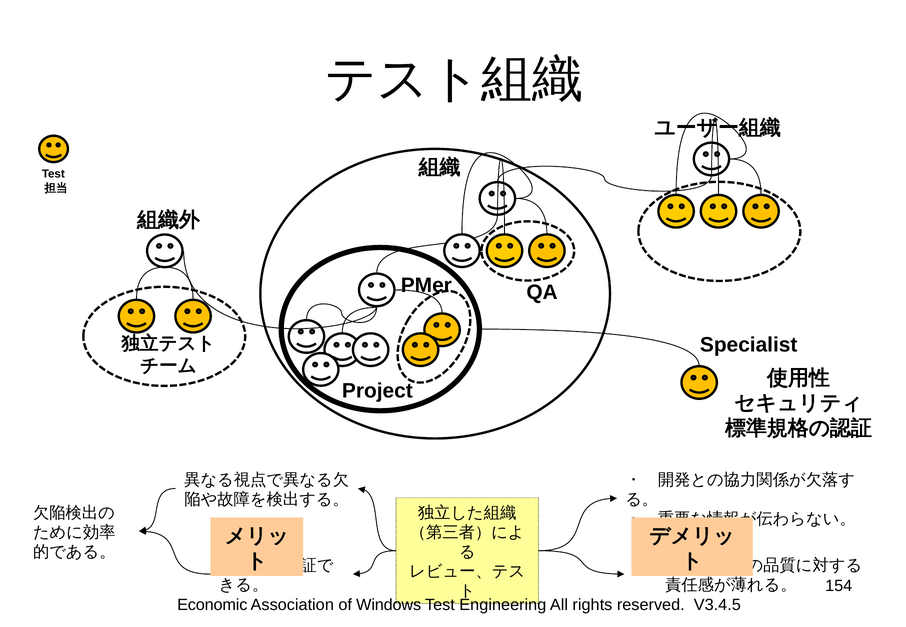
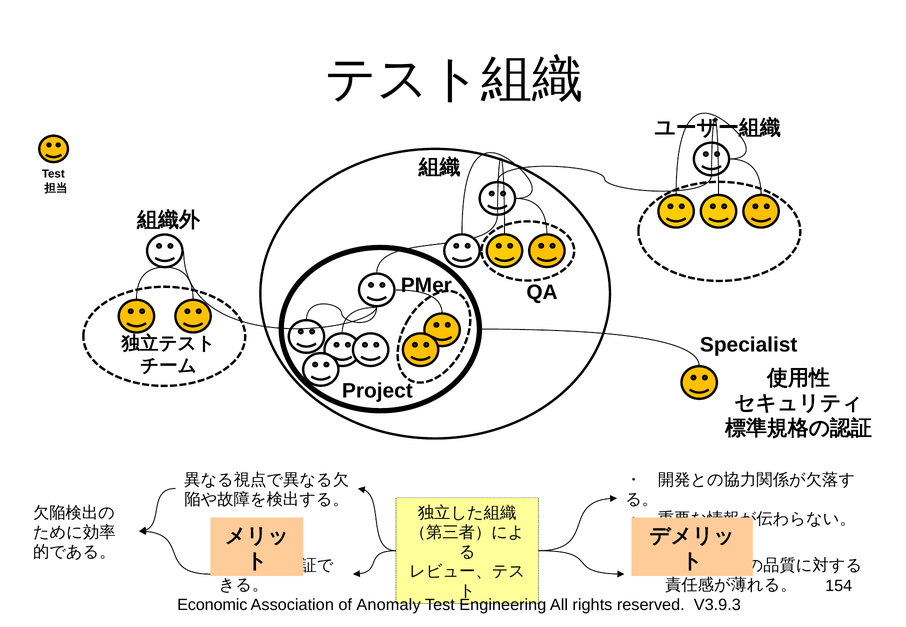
Windows: Windows -> Anomaly (389, 605)
V3.4.5: V3.4.5 -> V3.9.3 (717, 605)
